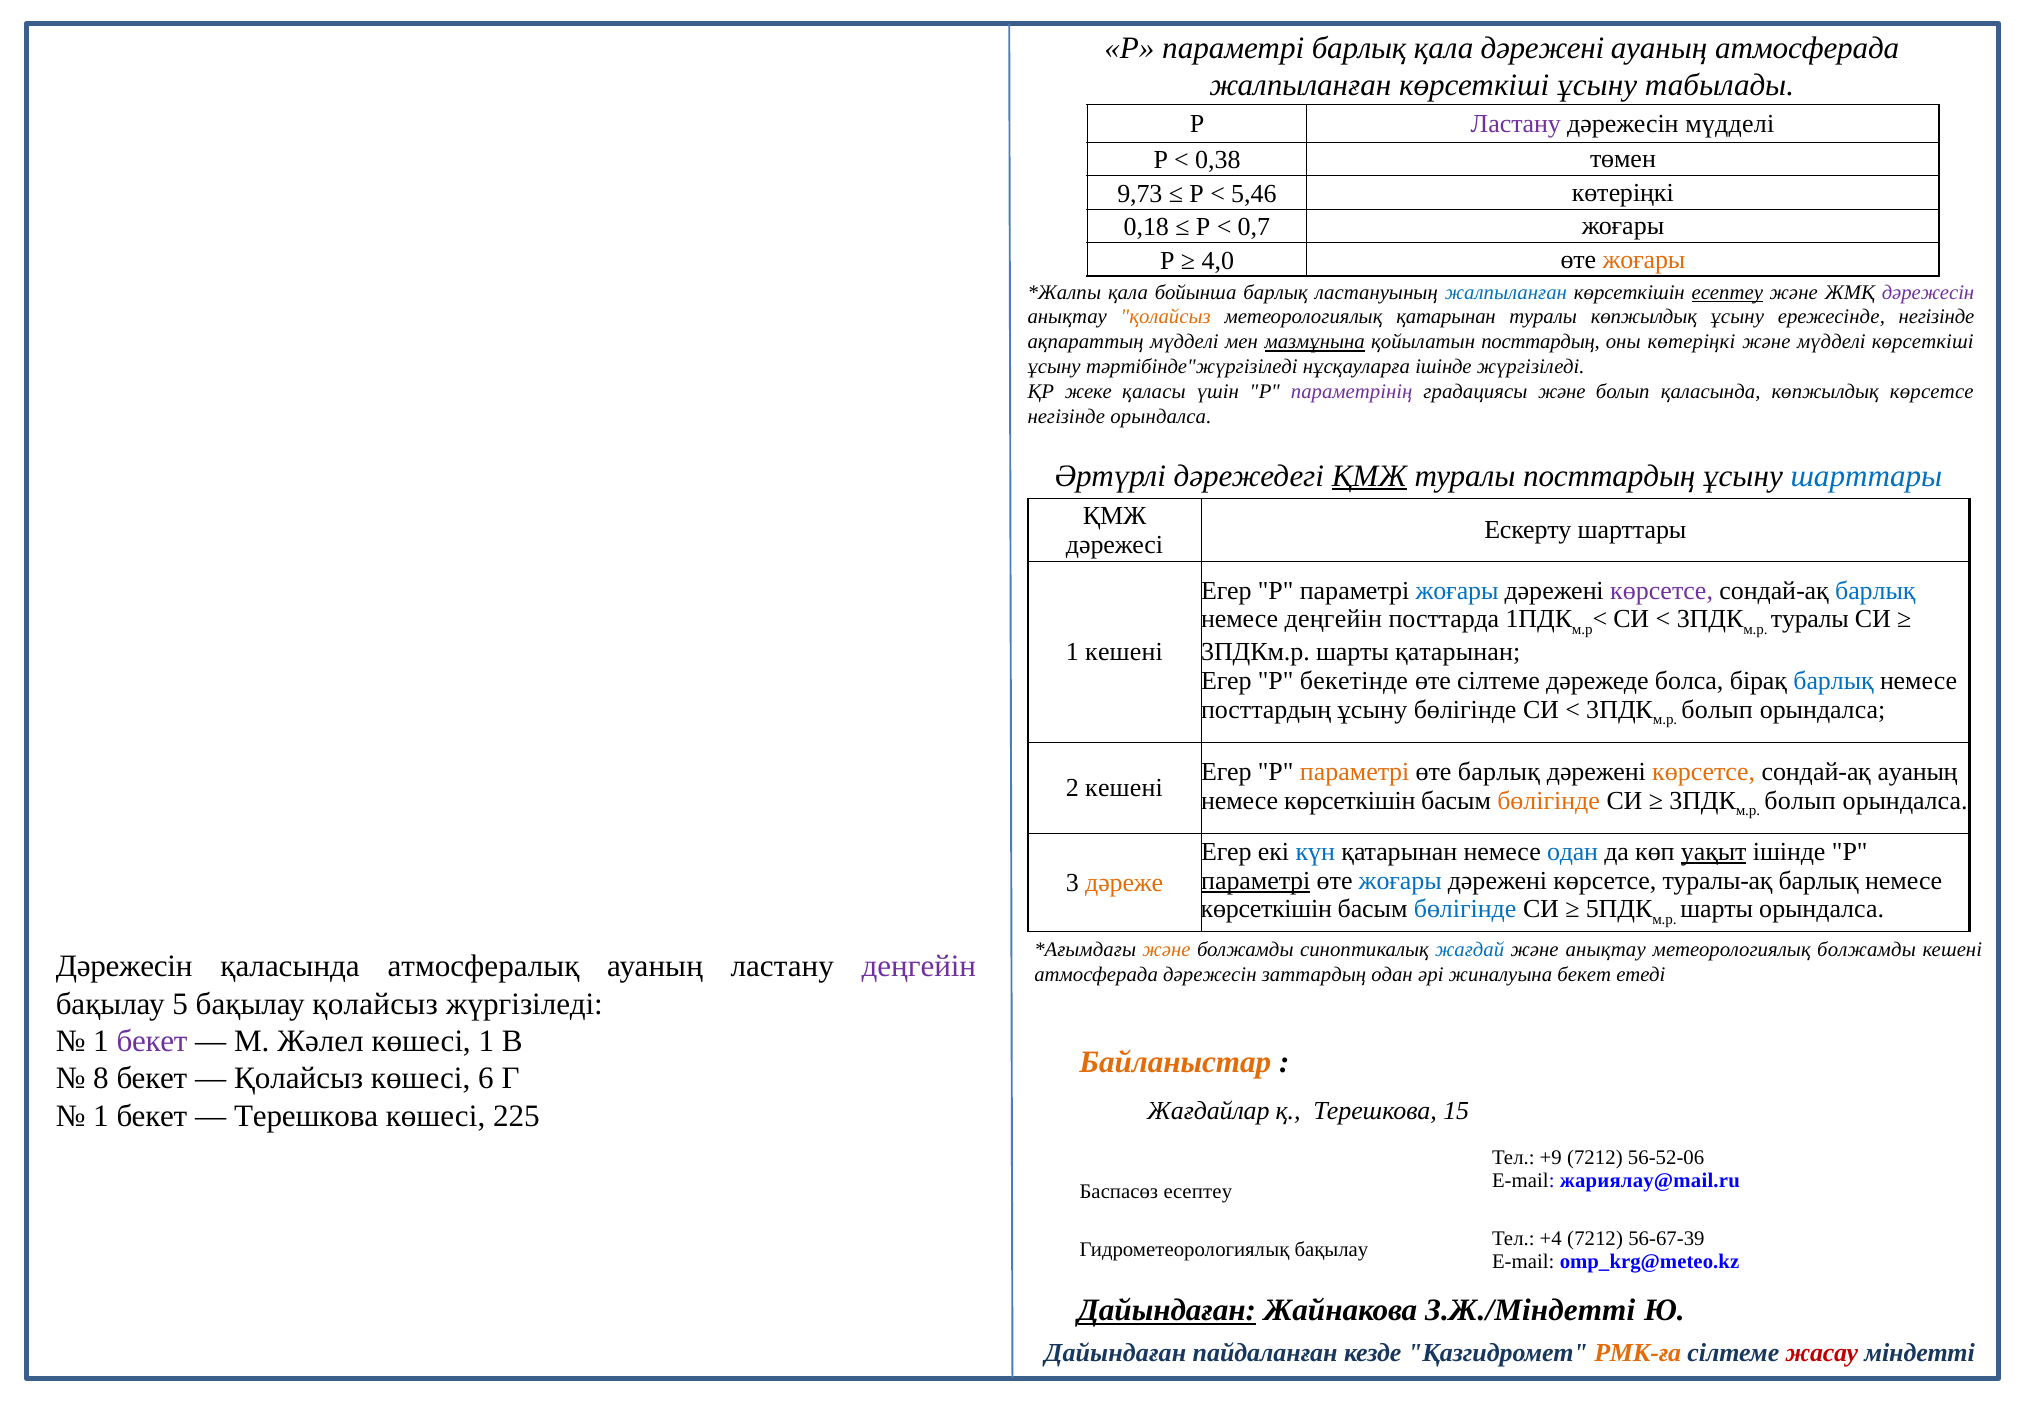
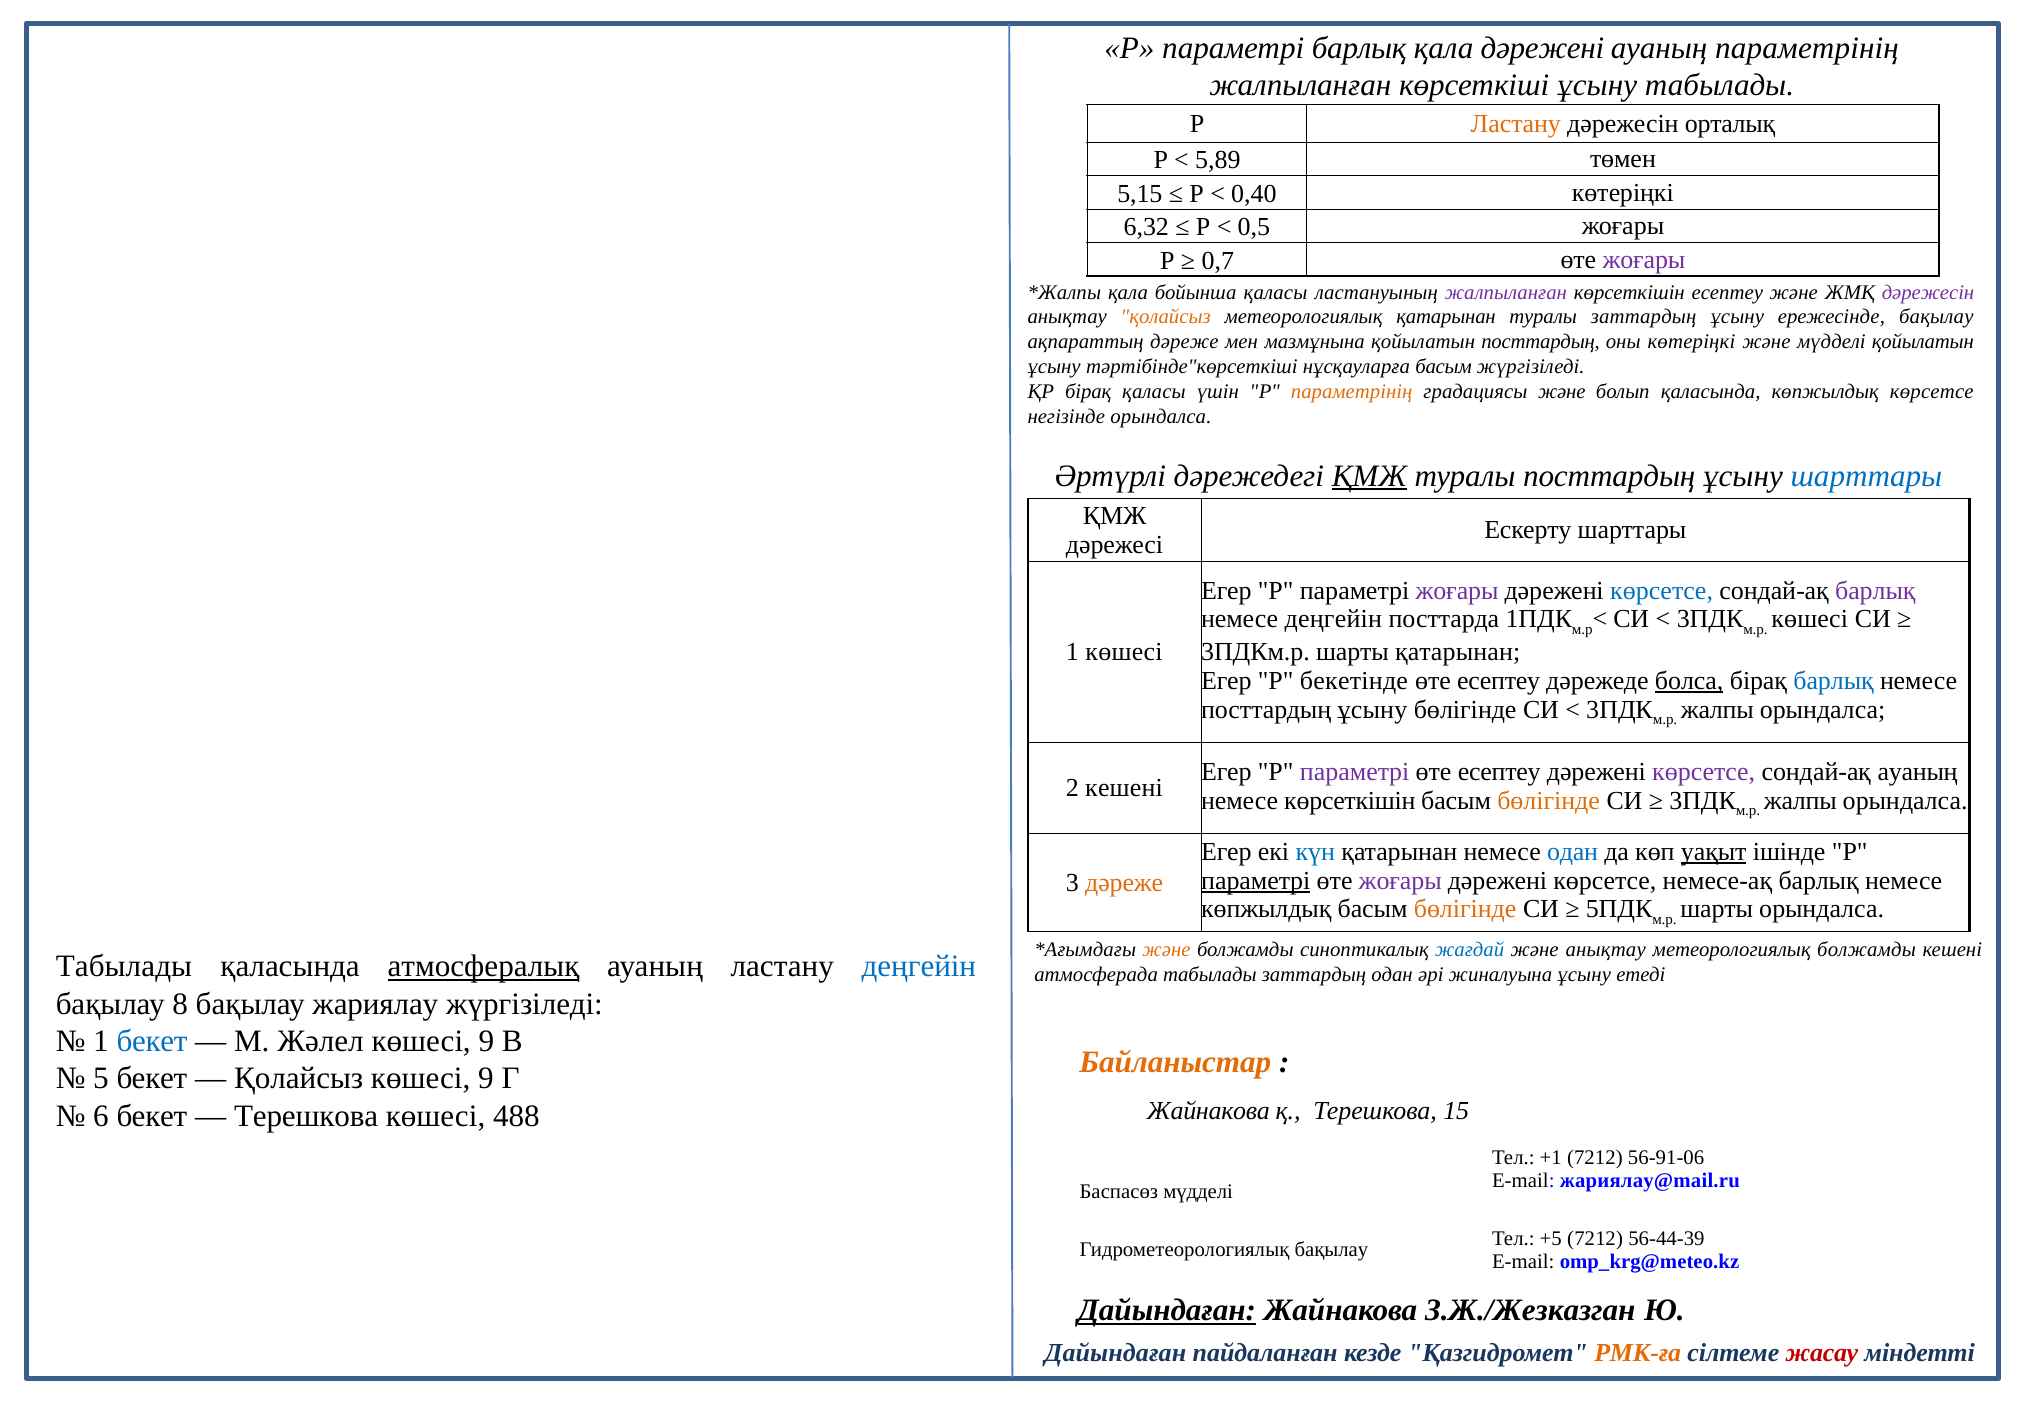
ауаның атмосферада: атмосферада -> параметрінің (1807, 48)
Ластану colour: purple -> orange (1516, 124)
дәрежесін мүдделі: мүдделі -> орталық (1730, 124)
0,38: 0,38 -> 5,89 (1218, 160)
9,73: 9,73 -> 5,15 (1140, 194)
5,46: 5,46 -> 0,40 (1254, 194)
0,18: 0,18 -> 6,32 (1146, 227)
0,7: 0,7 -> 0,5 (1254, 227)
4,0: 4,0 -> 0,7 (1218, 260)
жоғары colour: orange -> purple (1644, 259)
бойынша барлық: барлық -> қаласы (1276, 292)
жалпыланған colour: blue -> purple (1506, 292)
есептеу underline: present -> none (1727, 292)
туралы көпжылдық: көпжылдық -> заттардың (1644, 317)
ережесінде негізінде: негізінде -> бақылау (1936, 317)
ақпараттың мүдделі: мүдделі -> дәреже (1184, 342)
мазмұнына underline: present -> none (1315, 342)
мүдделі көрсеткіші: көрсеткіші -> қойылатын (1923, 342)
тәртібінде"жүргізіледі: тәртібінде"жүргізіледі -> тәртібінде"көрсеткіші (1192, 367)
нұсқауларға ішінде: ішінде -> басым (1444, 367)
ҚР жеке: жеке -> бірақ (1088, 392)
параметрінің colour: purple -> orange (1352, 392)
жоғары colour: blue -> purple (1457, 591)
көрсетсе colour: purple -> blue (1662, 591)
барлық colour: blue -> purple (1875, 591)
туралы: туралы -> көшесі (1810, 619)
1 кешені: кешені -> көшесі (1124, 652)
сілтеме: сілтеме -> есептеу (1499, 681)
болса underline: none -> present (1689, 681)
болып: болып -> жалпы (1717, 709)
параметрі colour: orange -> purple (1355, 772)
барлық: барлық -> есептеу (1499, 772)
көрсетсе colour: orange -> purple (1704, 772)
болып: болып -> жалпы (1800, 800)
жоғары colour: blue -> purple (1400, 881)
туралы-ақ: туралы-ақ -> немесе-ақ (1717, 881)
көрсеткішін: көрсеткішін -> көпжылдық (1266, 909)
бөлігінде colour: blue -> orange (1465, 909)
Дәрежесін: Дәрежесін -> Табылады (124, 966)
атмосфералық underline: none -> present (483, 966)
деңгейін colour: purple -> blue (919, 966)
атмосферада дәрежесін: дәрежесін -> табылады (1210, 975)
жиналуына бекет: бекет -> ұсыну (1584, 975)
5: 5 -> 8 (180, 1004)
бақылау қолайсыз: қолайсыз -> жариялау (375, 1004)
бекет colour: purple -> blue (152, 1041)
Жәлел көшесі 1: 1 -> 9 (486, 1041)
8: 8 -> 5 (101, 1079)
6: 6 -> 9 (486, 1079)
Жағдайлар: Жағдайлар -> Жайнакова (1208, 1111)
1: 1 -> 6 (101, 1116)
225: 225 -> 488 (516, 1116)
+9: +9 -> +1 (1551, 1157)
56-52-06: 56-52-06 -> 56-91-06 (1666, 1157)
Баспасөз есептеу: есептеу -> мүдделі (1198, 1192)
+4: +4 -> +5 (1551, 1238)
56-67-39: 56-67-39 -> 56-44-39 (1666, 1238)
З.Ж./Міндетті: З.Ж./Міндетті -> З.Ж./Жезказган (1530, 1310)
